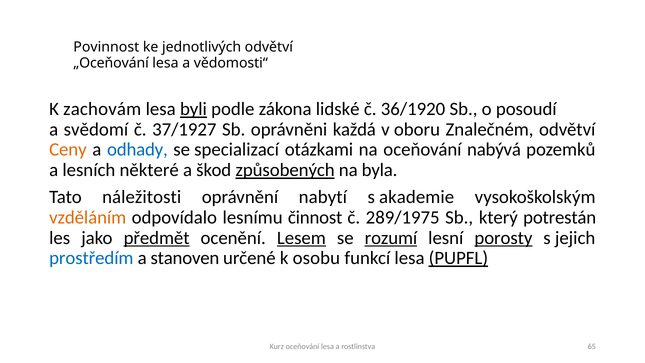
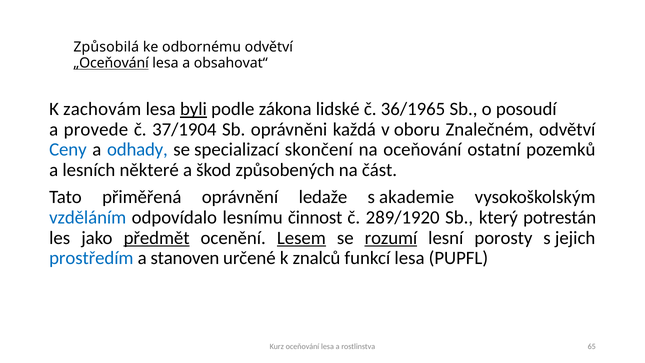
Povinnost: Povinnost -> Způsobilá (106, 47)
jednotlivých: jednotlivých -> odbornému (202, 47)
„Oceňování underline: none -> present (111, 63)
vědomosti“: vědomosti“ -> obsahovat“ (231, 63)
36/1920: 36/1920 -> 36/1965 (413, 109)
svědomí: svědomí -> provede (96, 129)
37/1927: 37/1927 -> 37/1904 (184, 129)
Ceny colour: orange -> blue (68, 150)
otázkami: otázkami -> skončení (319, 150)
nabývá: nabývá -> ostatní (494, 150)
způsobených underline: present -> none (285, 170)
byla: byla -> část (380, 170)
náležitosti: náležitosti -> přiměřená (142, 197)
nabytí: nabytí -> ledaže (323, 197)
vzděláním colour: orange -> blue (88, 217)
289/1975: 289/1975 -> 289/1920 (403, 217)
porosty underline: present -> none (503, 238)
osobu: osobu -> znalců (317, 258)
PUPFL underline: present -> none (458, 258)
